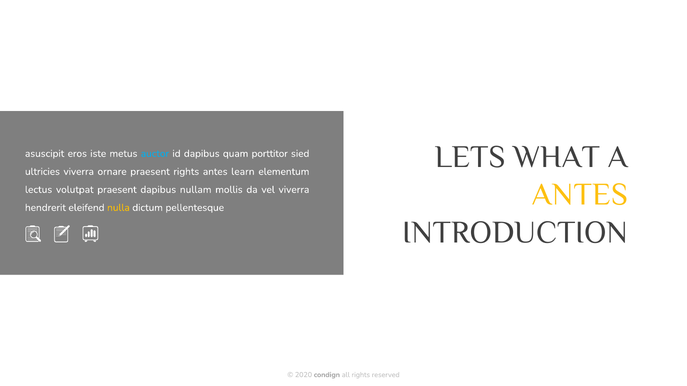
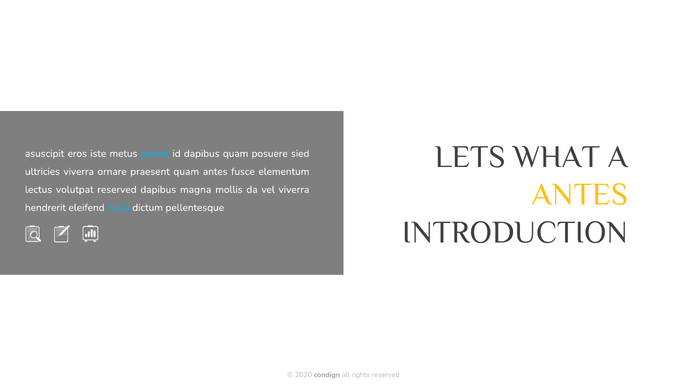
porttitor: porttitor -> posuere (270, 154)
praesent rights: rights -> quam (186, 172)
learn: learn -> fusce (243, 172)
volutpat praesent: praesent -> reserved (117, 190)
nullam: nullam -> magna (196, 190)
nulla colour: yellow -> light blue (118, 208)
